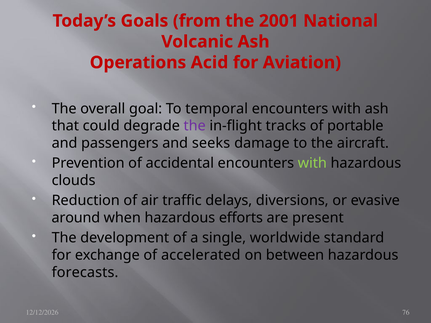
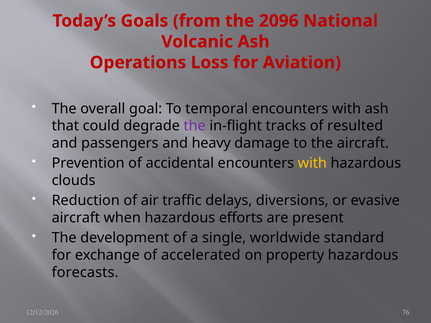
2001: 2001 -> 2096 (279, 21)
Acid: Acid -> Loss (210, 63)
portable: portable -> resulted (355, 126)
seeks: seeks -> heavy (211, 143)
with colour: light green -> yellow (312, 163)
around: around -> aircraft (76, 218)
between: between -> property (295, 255)
